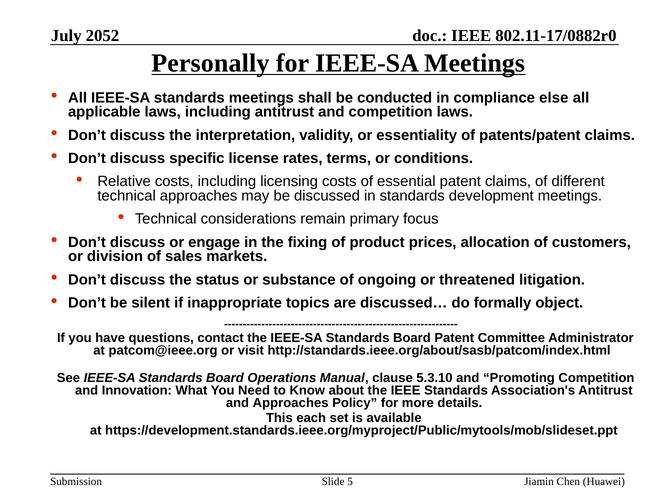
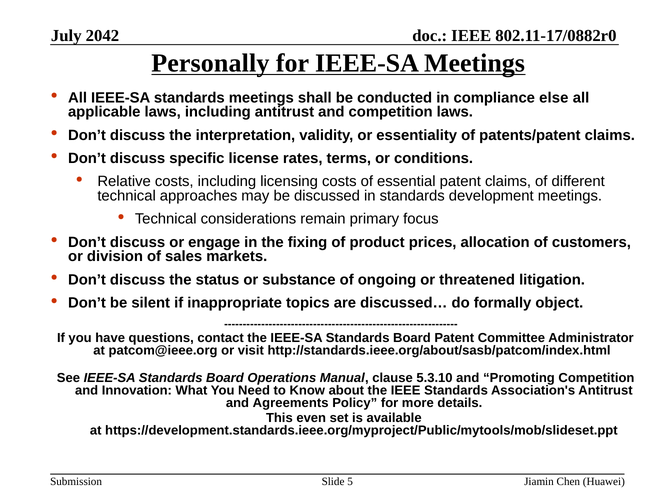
2052: 2052 -> 2042 (102, 36)
and Approaches: Approaches -> Agreements (291, 403)
each: each -> even (311, 418)
